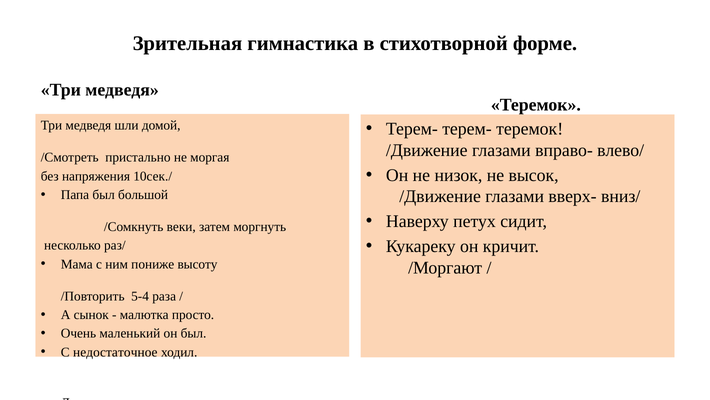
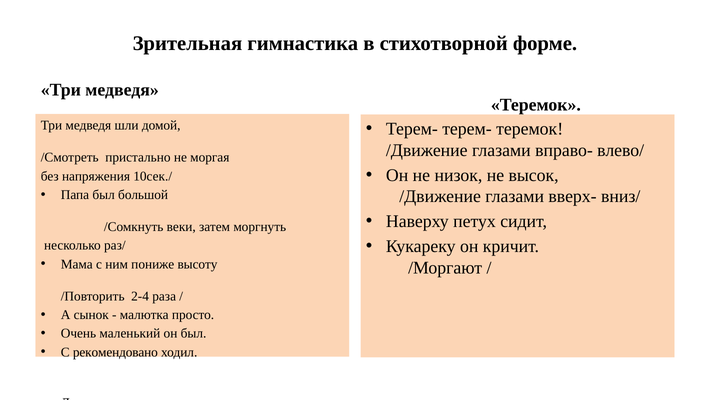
5-4: 5-4 -> 2-4 (140, 296)
недостаточное: недостаточное -> рекомендовано (115, 352)
